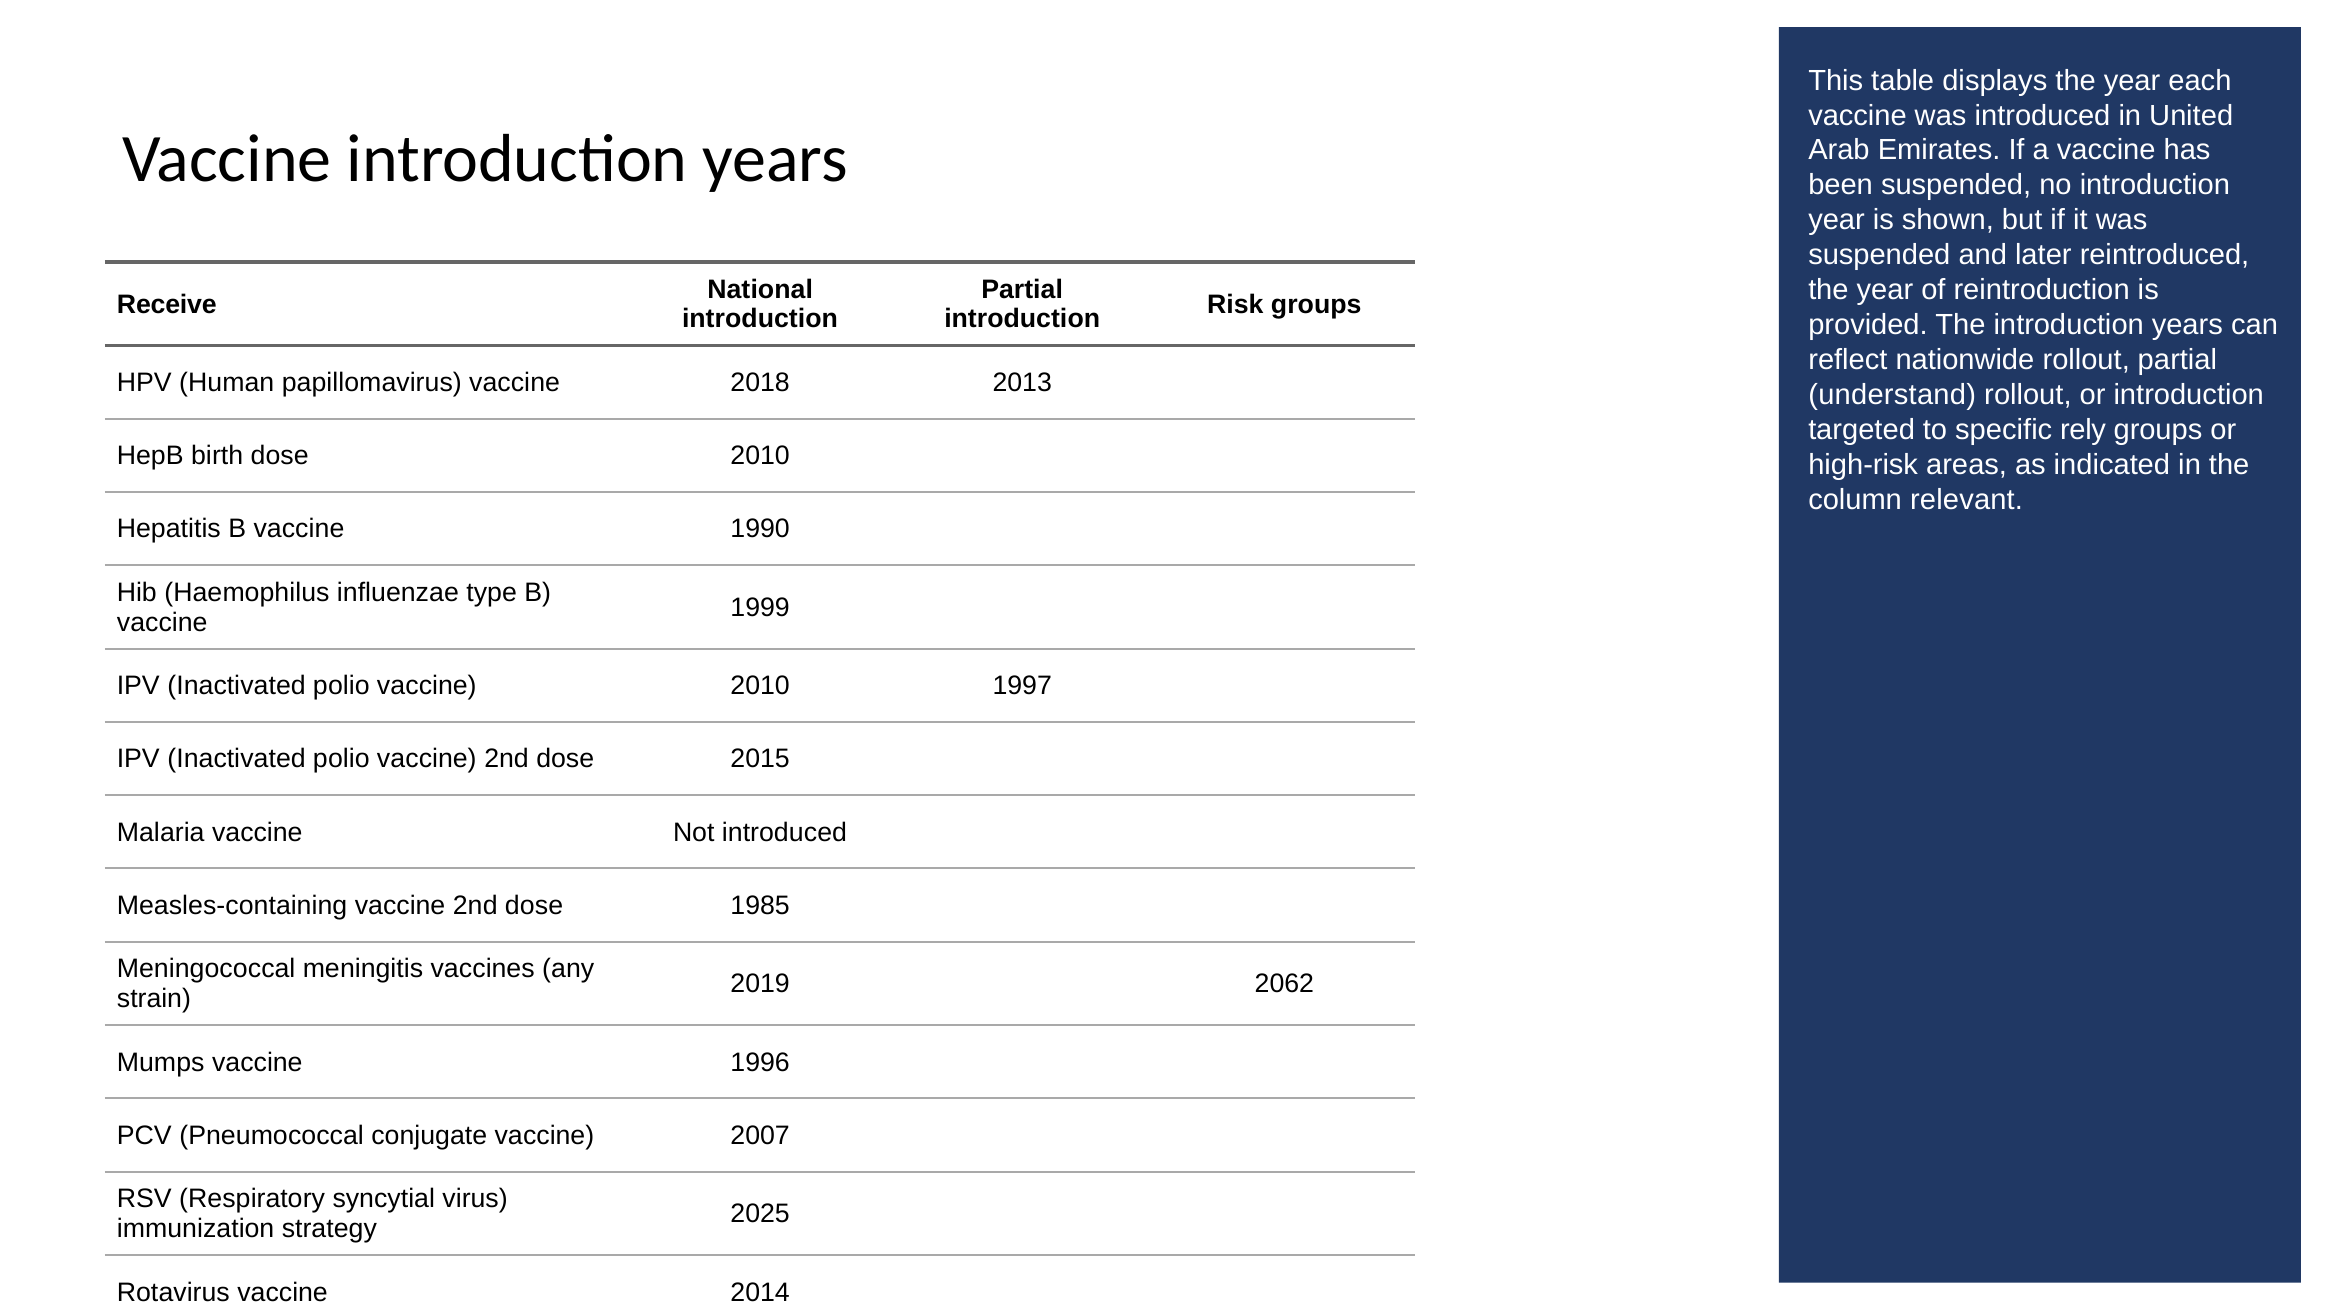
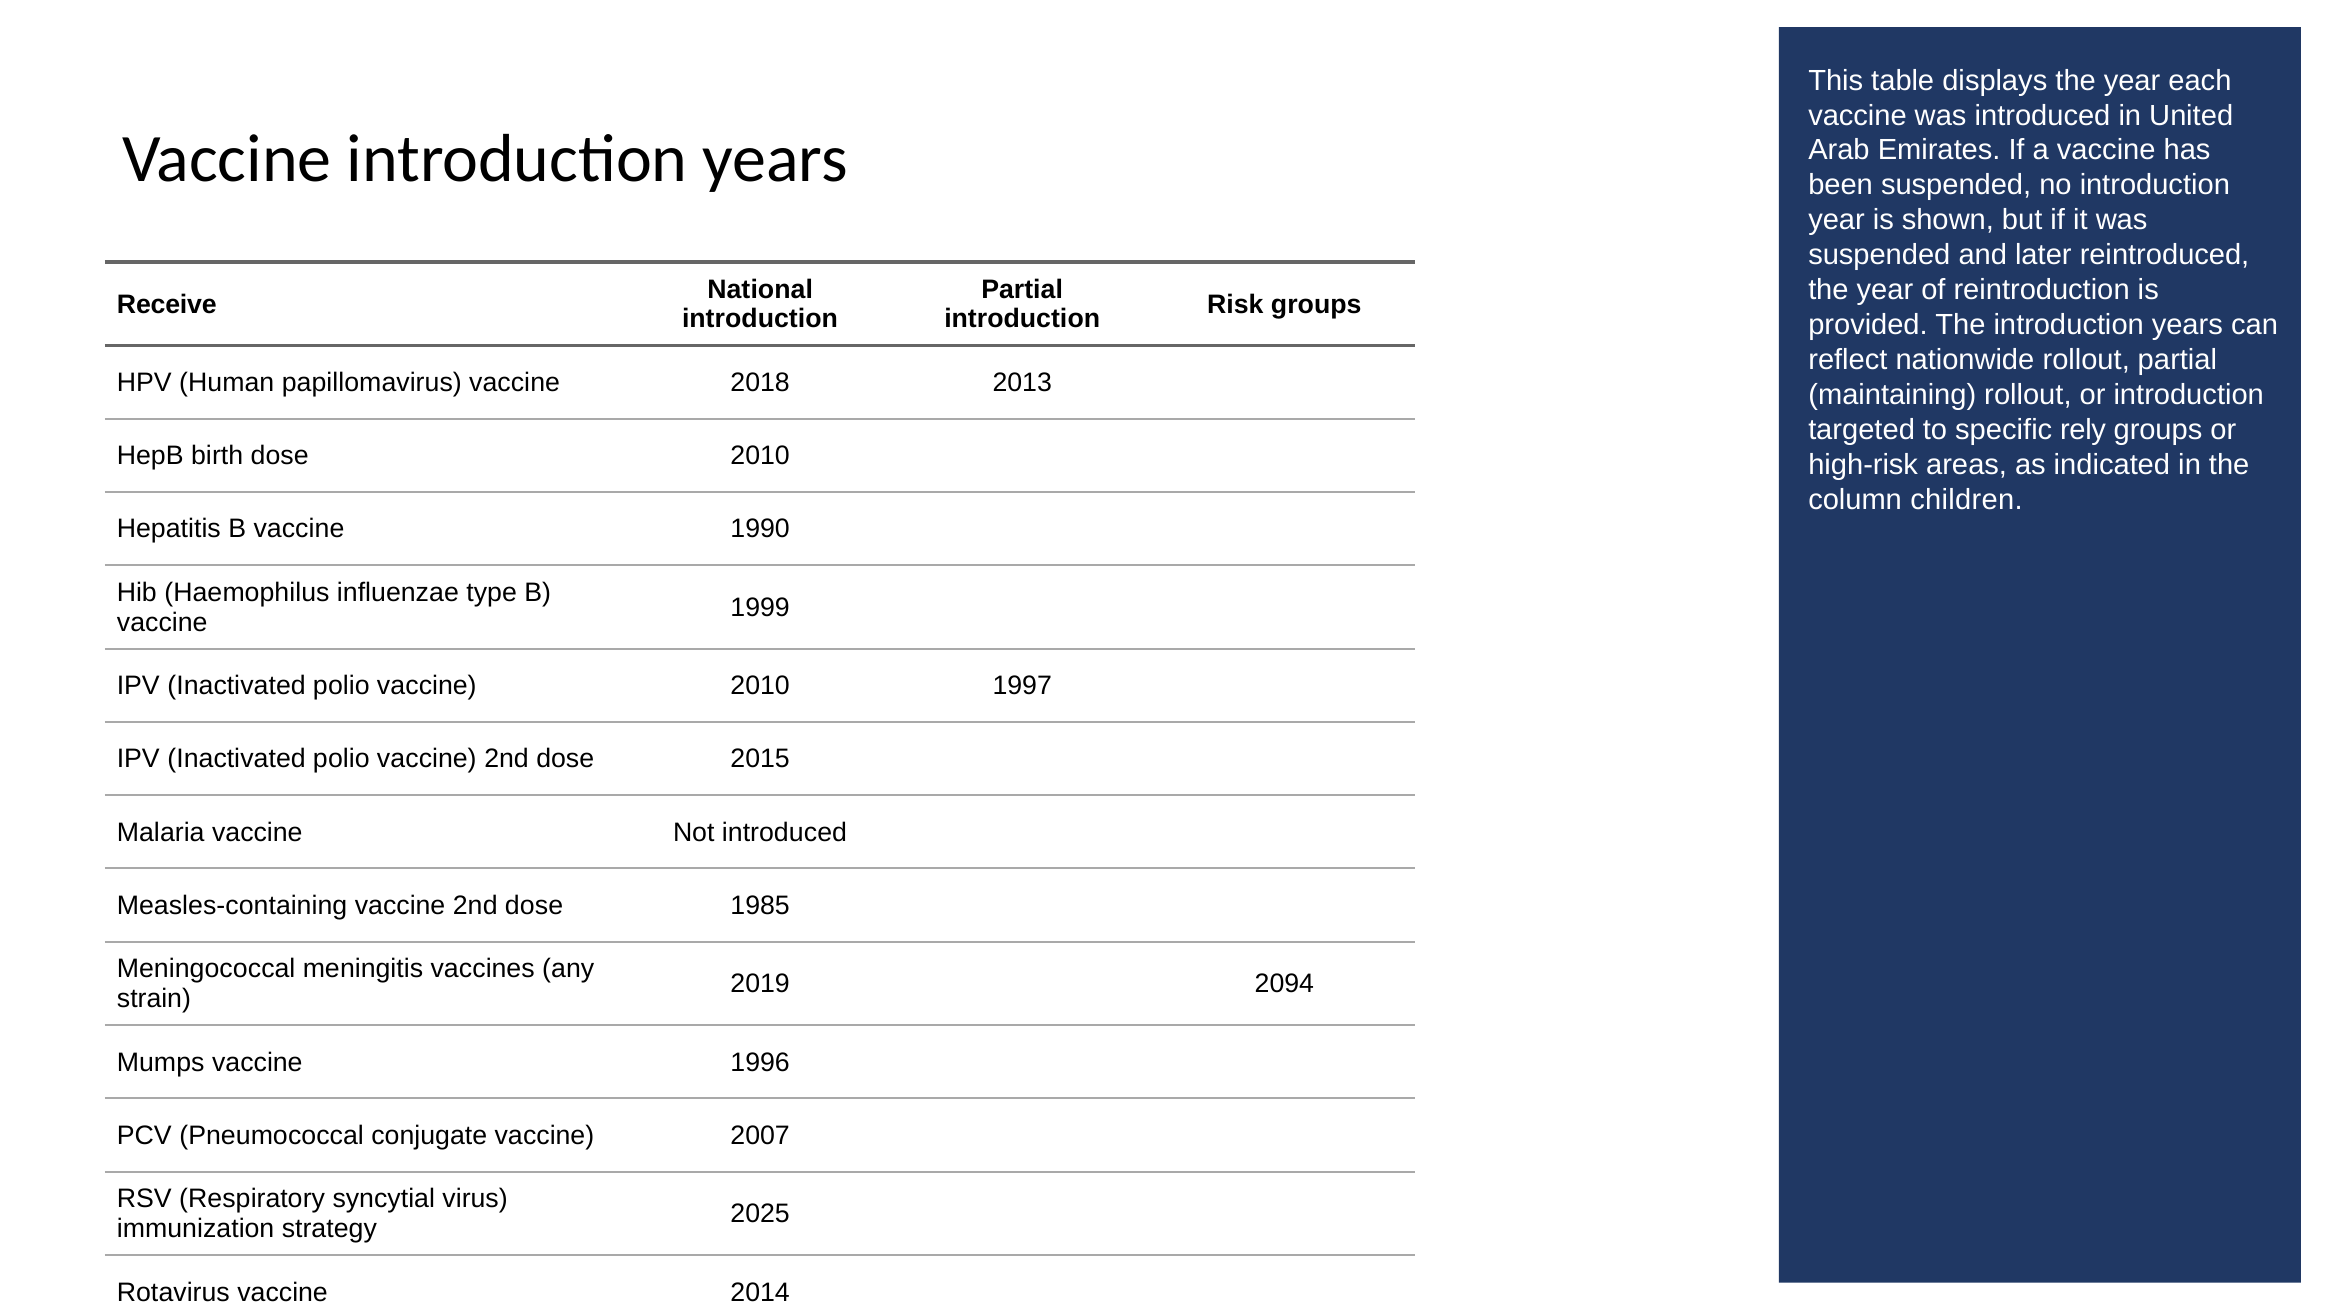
understand: understand -> maintaining (1892, 395)
relevant: relevant -> children (1966, 500)
2062: 2062 -> 2094 (1284, 984)
